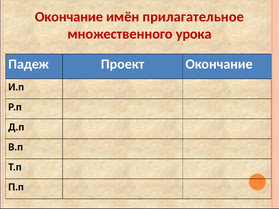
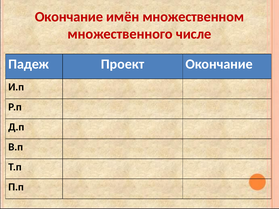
прилагательное: прилагательное -> множественном (193, 17)
урока: урока -> числе (194, 34)
